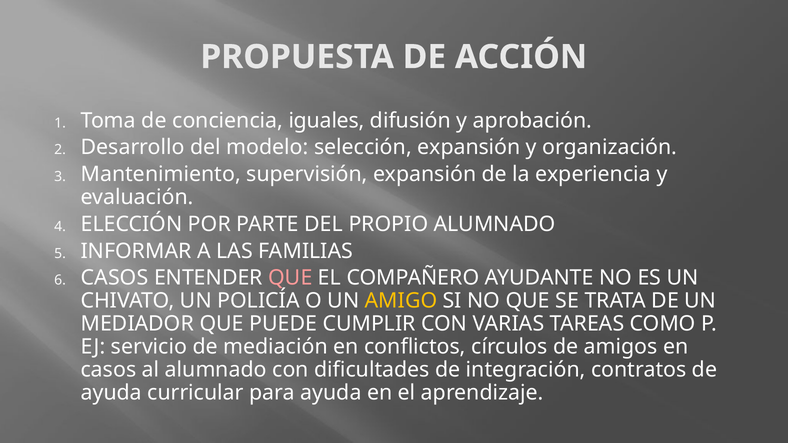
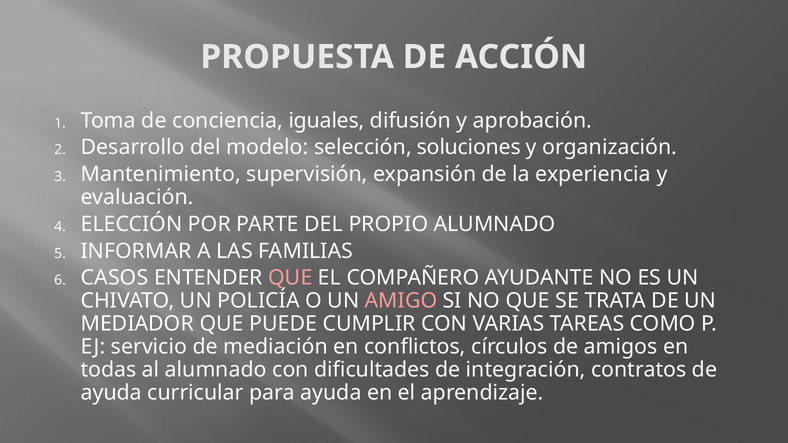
selección expansión: expansión -> soluciones (469, 148)
AMIGO colour: yellow -> pink (401, 301)
casos: casos -> todas (109, 370)
